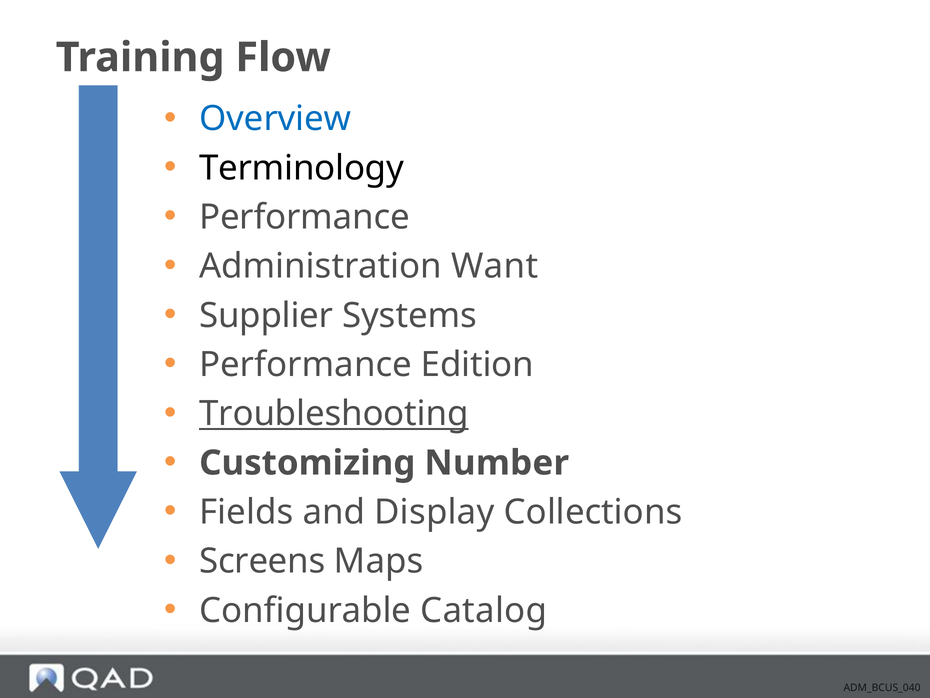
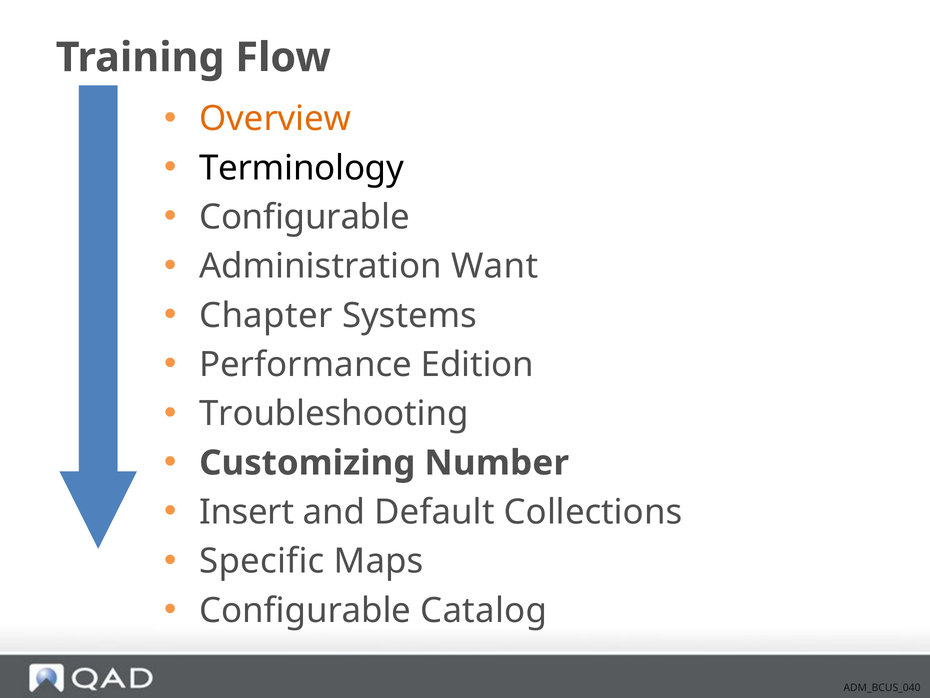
Overview colour: blue -> orange (275, 119)
Performance: Performance -> Configurable (304, 217)
Supplier: Supplier -> Chapter (266, 315)
Troubleshooting underline: present -> none (334, 414)
Fields: Fields -> Insert (247, 512)
Display: Display -> Default (434, 512)
Screens: Screens -> Specific (262, 561)
